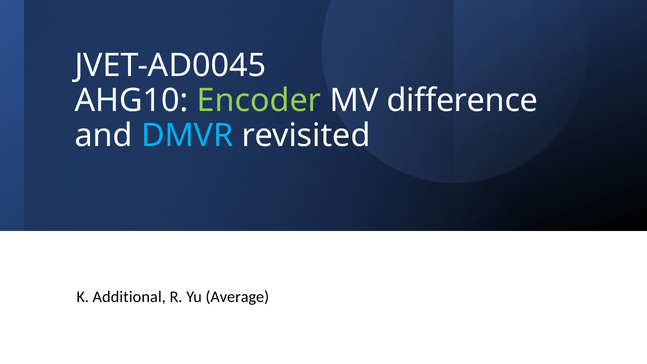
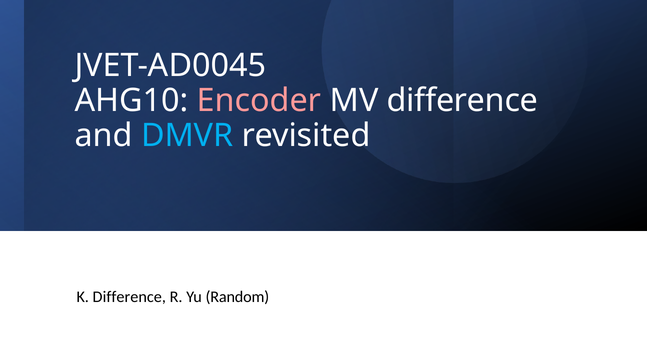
Encoder colour: light green -> pink (259, 101)
K Additional: Additional -> Difference (129, 297)
Average: Average -> Random (237, 297)
